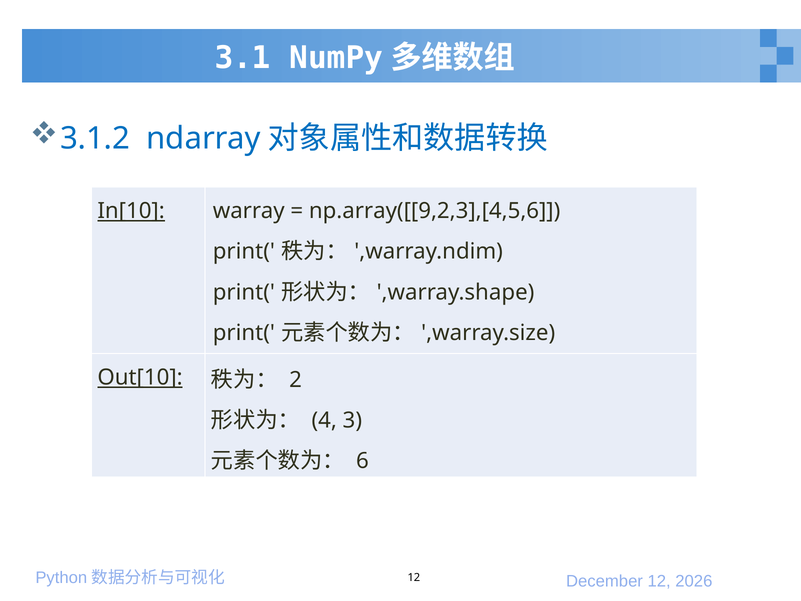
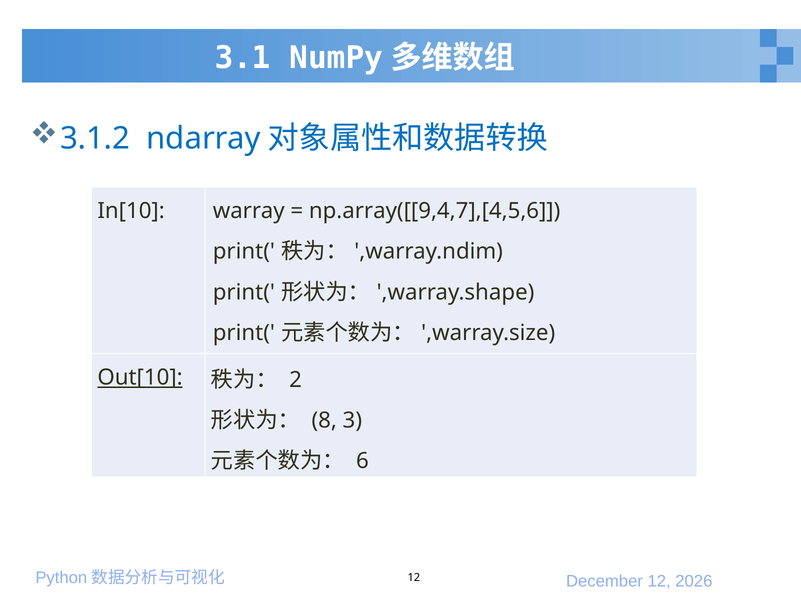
In[10 underline: present -> none (131, 211)
np.array([[9,2,3],[4,5,6: np.array([[9,2,3],[4,5,6 -> np.array([[9,4,7],[4,5,6 (435, 211)
4: 4 -> 8 (324, 420)
